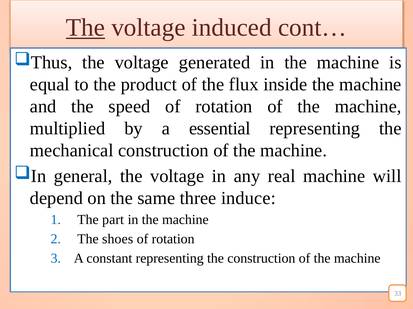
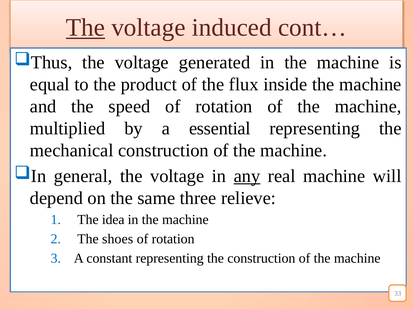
any underline: none -> present (247, 176)
induce: induce -> relieve (249, 199)
part: part -> idea (113, 220)
